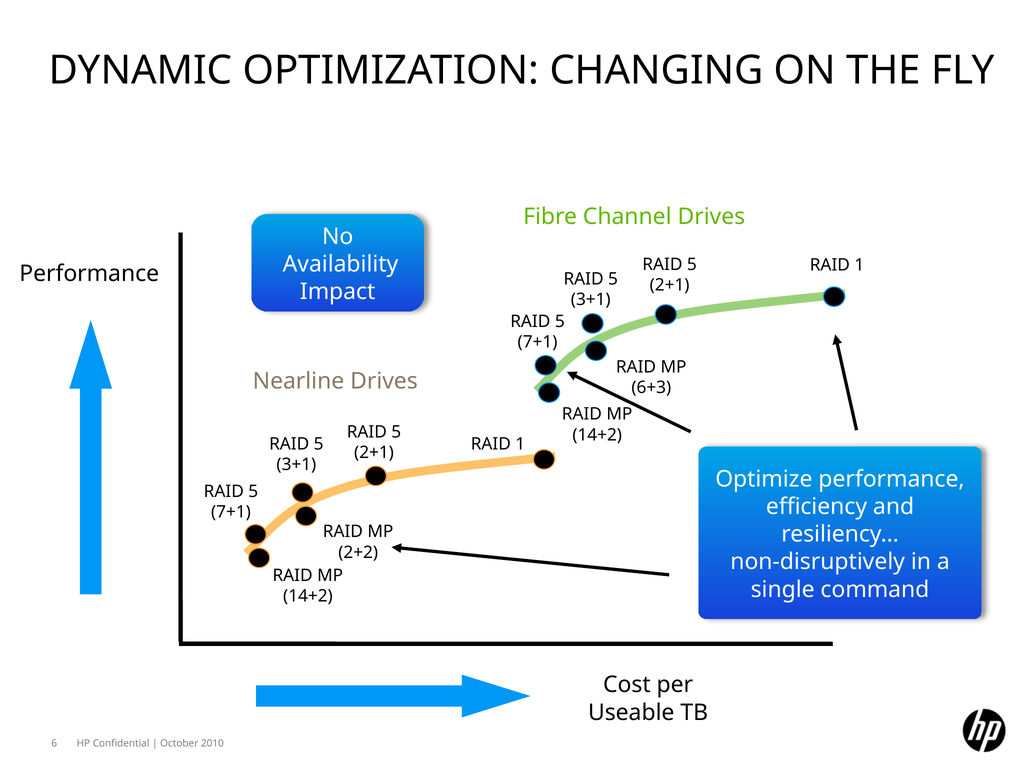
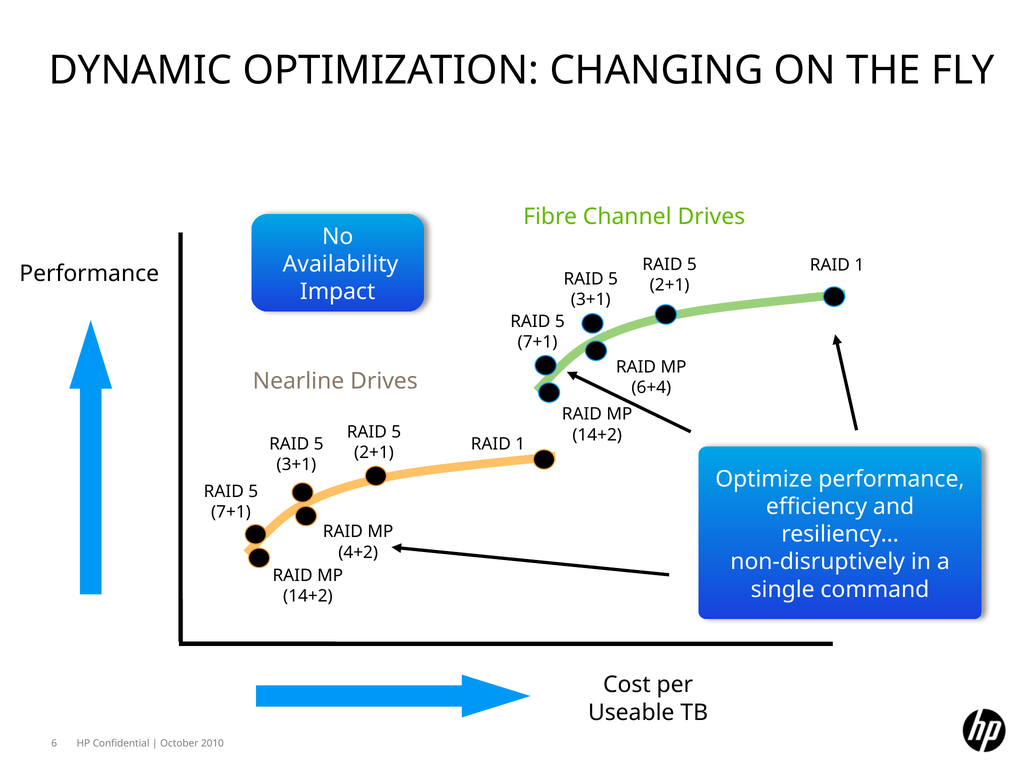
6+3: 6+3 -> 6+4 (651, 388)
2+2: 2+2 -> 4+2 (358, 553)
